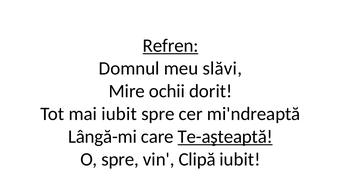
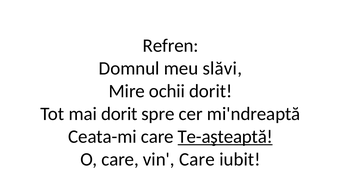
Refren underline: present -> none (171, 46)
mai iubit: iubit -> dorit (119, 114)
Lângă-mi: Lângă-mi -> Ceata-mi (102, 136)
O spre: spre -> care (120, 159)
vin Clipă: Clipă -> Care (197, 159)
